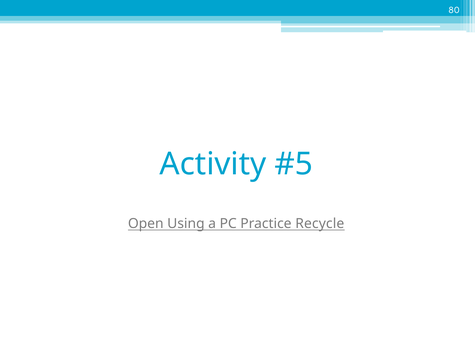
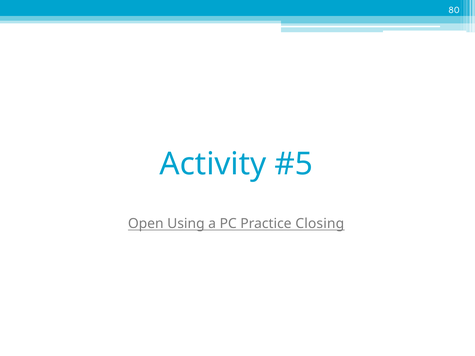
Recycle: Recycle -> Closing (320, 224)
